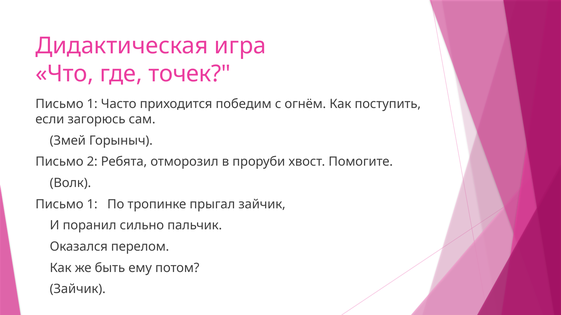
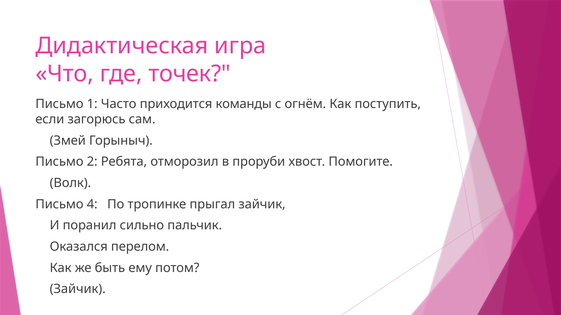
победим: победим -> команды (244, 104)
1: 1 -> 4 (92, 205)
